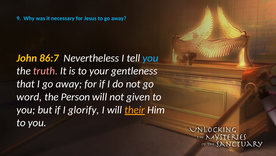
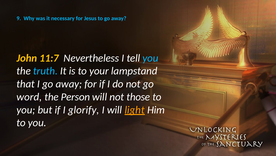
86:7: 86:7 -> 11:7 (49, 58)
truth colour: pink -> light blue (45, 71)
gentleness: gentleness -> lampstand (134, 71)
given: given -> those (138, 96)
their: their -> light (135, 109)
